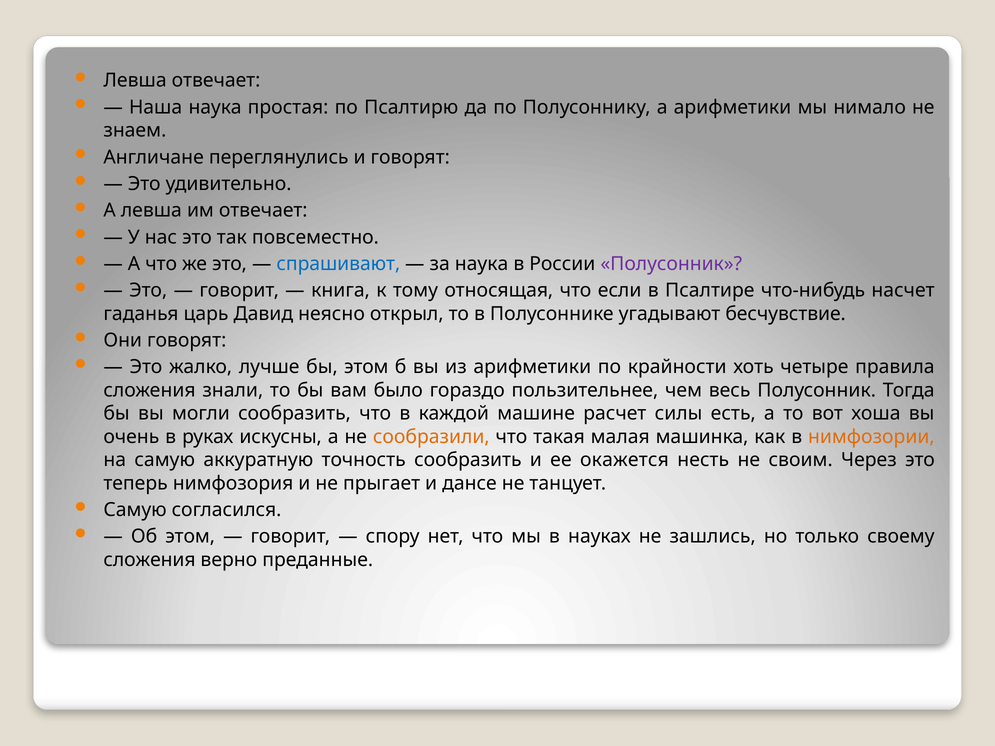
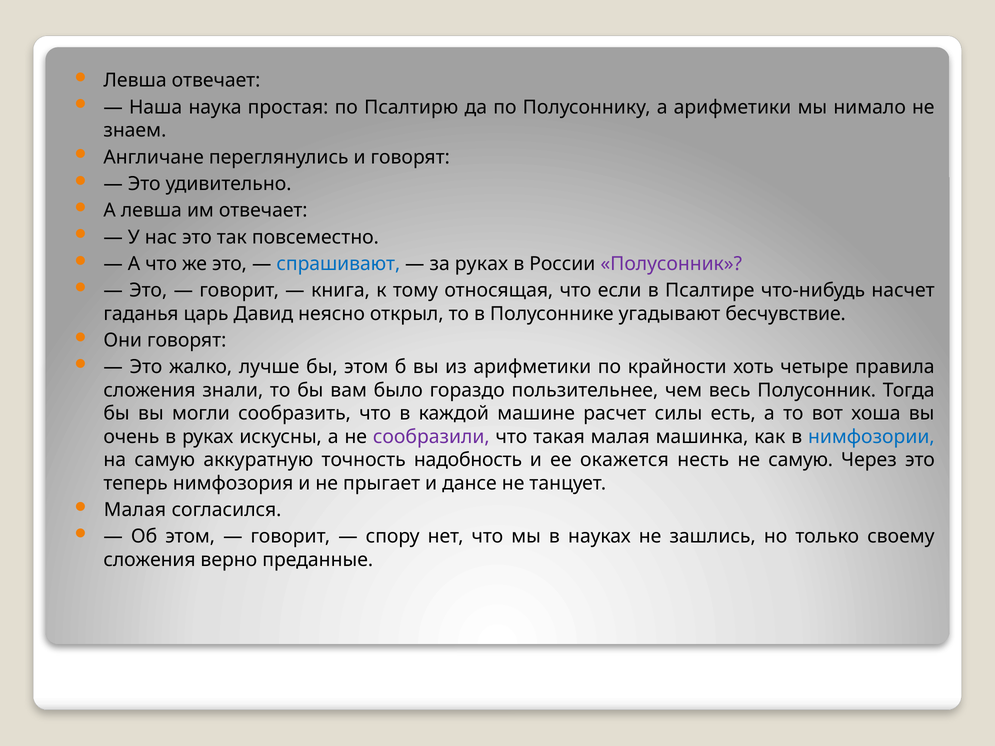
за наука: наука -> руках (481, 264)
сообразили colour: orange -> purple (431, 437)
нимфозории colour: orange -> blue (871, 437)
точность сообразить: сообразить -> надобность (468, 460)
не своим: своим -> самую (801, 460)
Самую: Самую -> Малая (135, 510)
